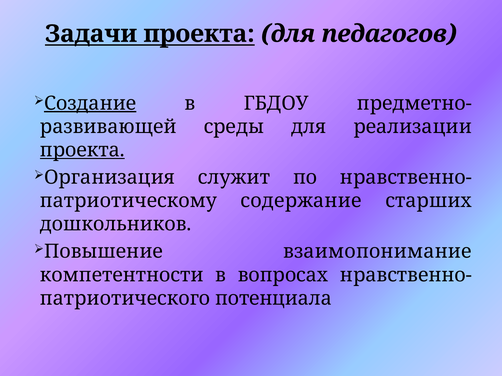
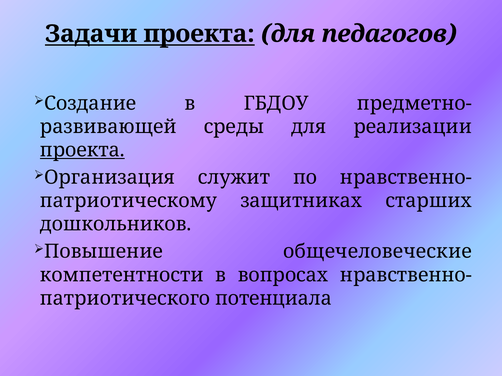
Создание underline: present -> none (90, 103)
содержание: содержание -> защитниках (301, 201)
взаимопонимание: взаимопонимание -> общечеловеческие (377, 252)
